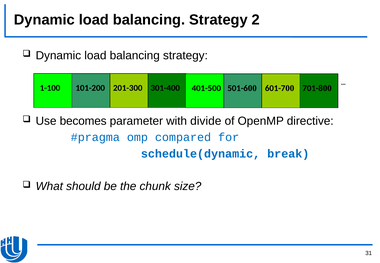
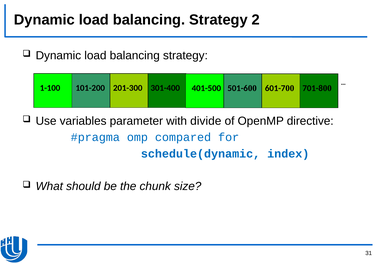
becomes: becomes -> variables (83, 121)
break: break -> index (288, 154)
